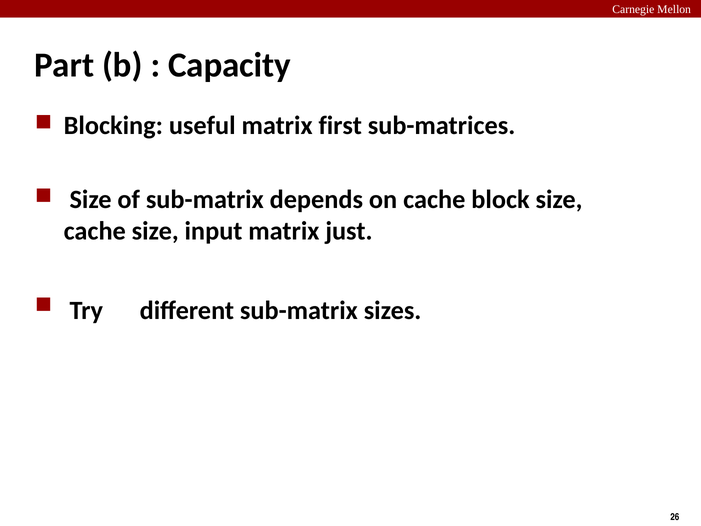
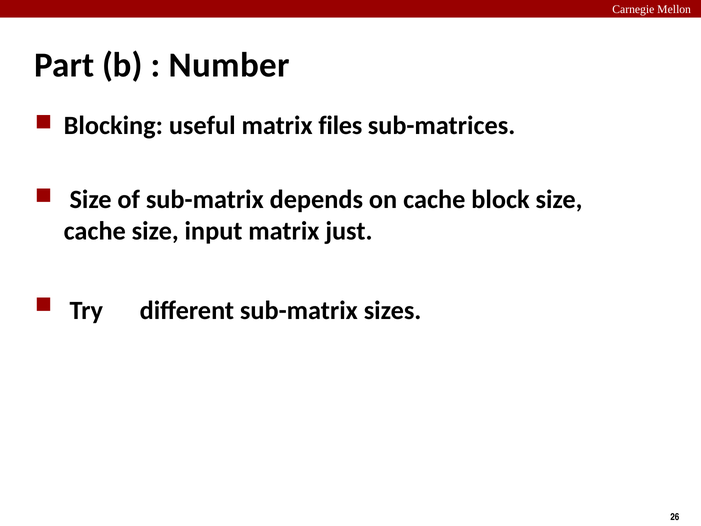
Capacity: Capacity -> Number (229, 65)
first: first -> files (340, 126)
